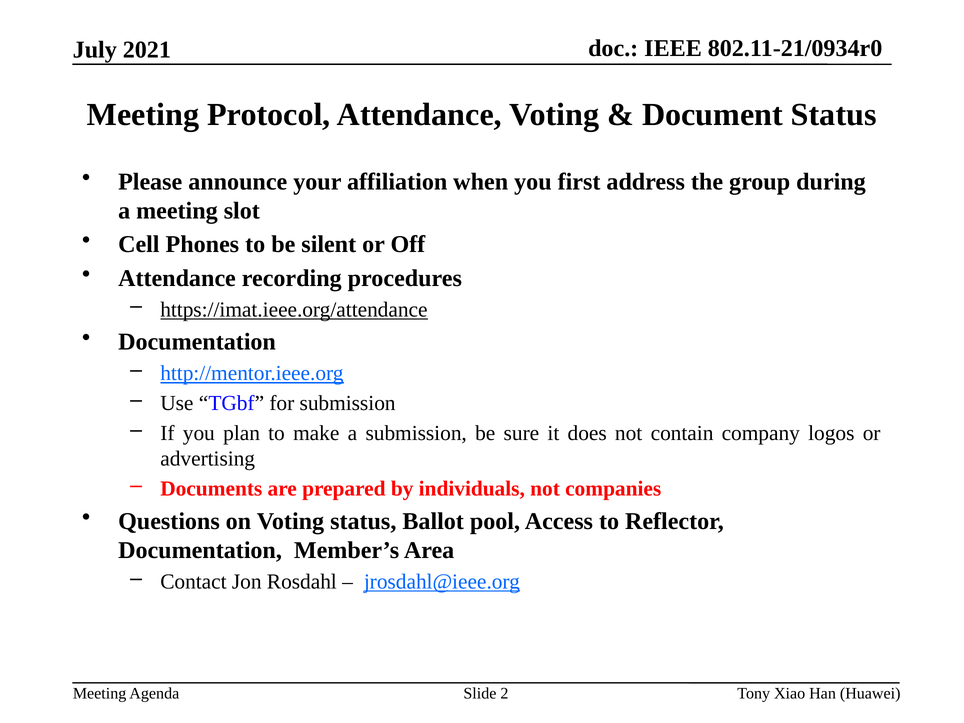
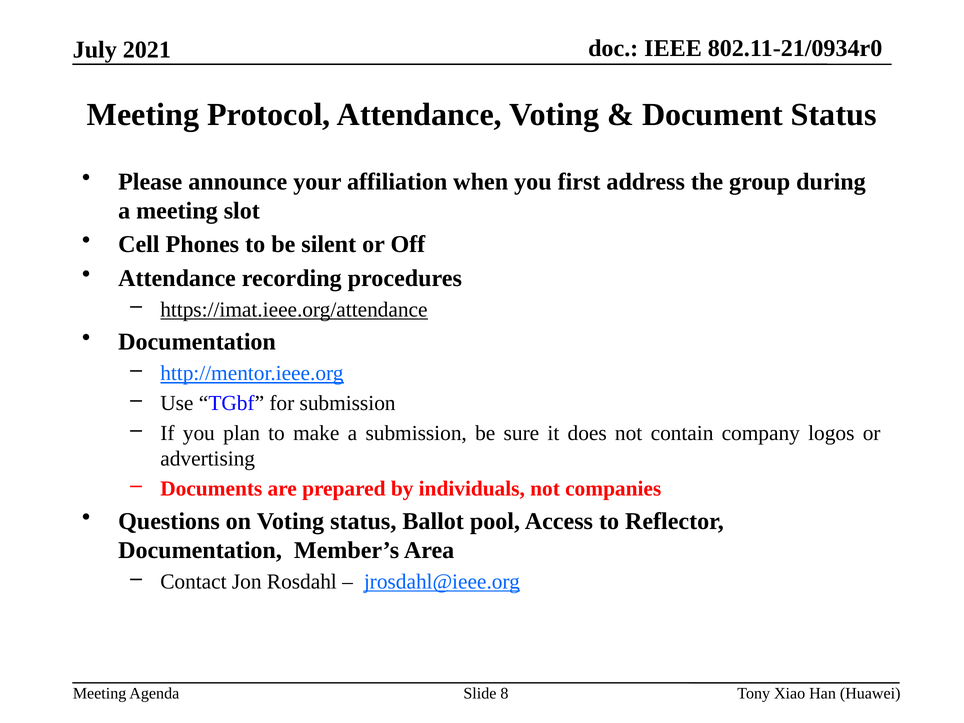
2: 2 -> 8 (504, 693)
